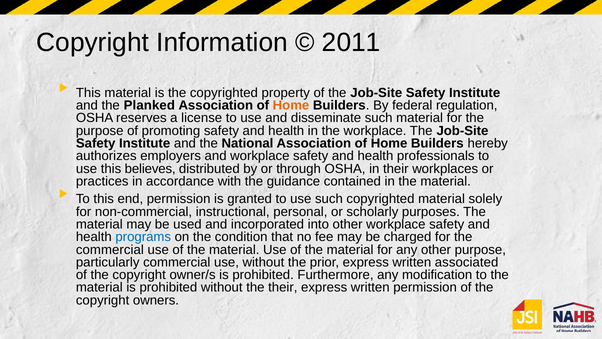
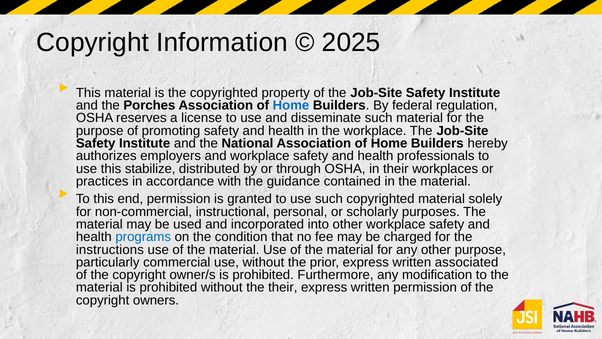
2011: 2011 -> 2025 (351, 42)
Planked: Planked -> Porches (149, 105)
Home colour: orange -> blue (291, 105)
believes: believes -> stabilize (150, 169)
commercial: commercial -> instructions (110, 249)
